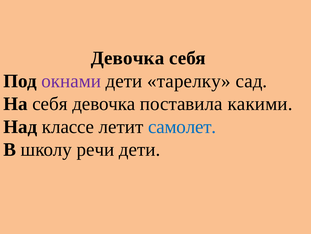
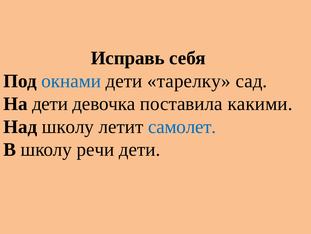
Девочка: Девочка -> Исправь (128, 58)
окнами colour: purple -> blue (71, 81)
На себя: себя -> дети (50, 104)
Над классе: классе -> школу (68, 126)
